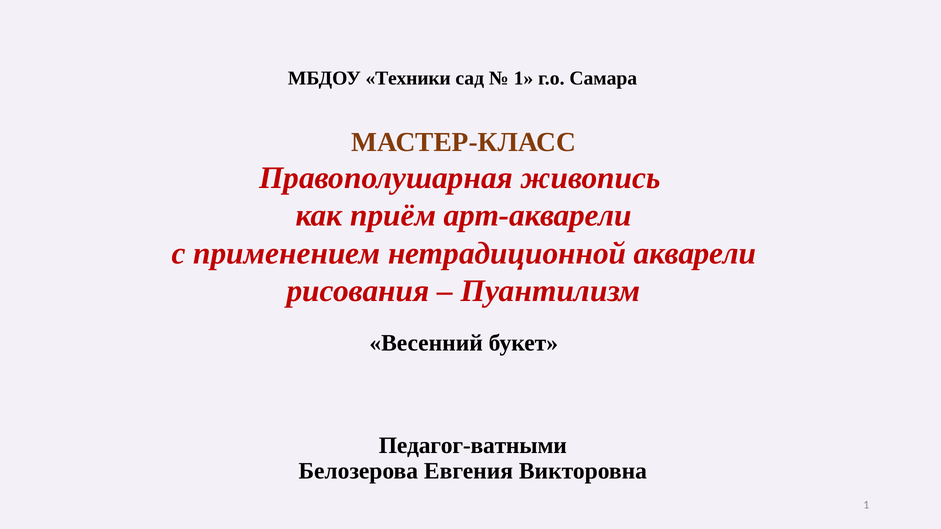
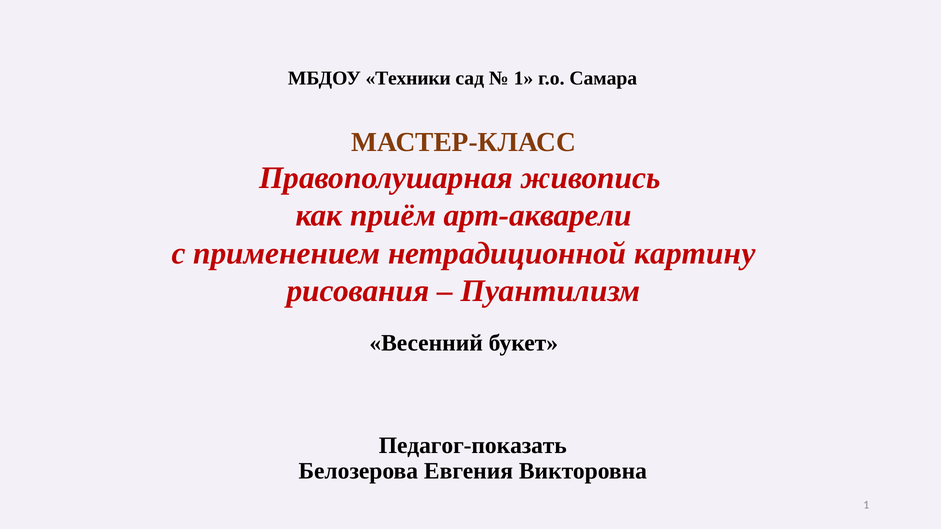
акварели: акварели -> картину (695, 253)
Педагог-ватными: Педагог-ватными -> Педагог-показать (473, 446)
